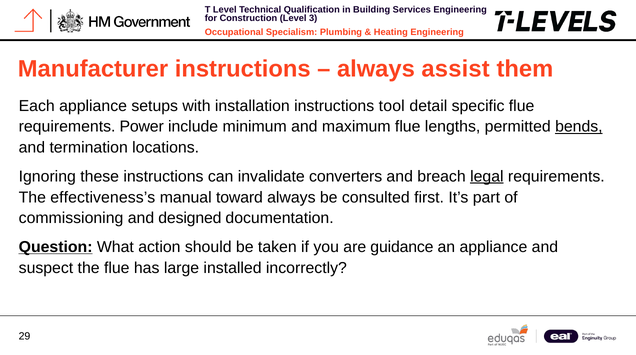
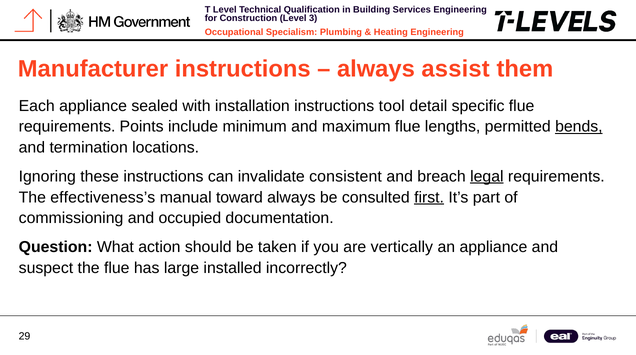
setups: setups -> sealed (155, 106)
Power: Power -> Points (142, 127)
converters: converters -> consistent (346, 177)
first underline: none -> present (429, 198)
designed: designed -> occupied (190, 218)
Question underline: present -> none (56, 247)
guidance: guidance -> vertically (402, 247)
